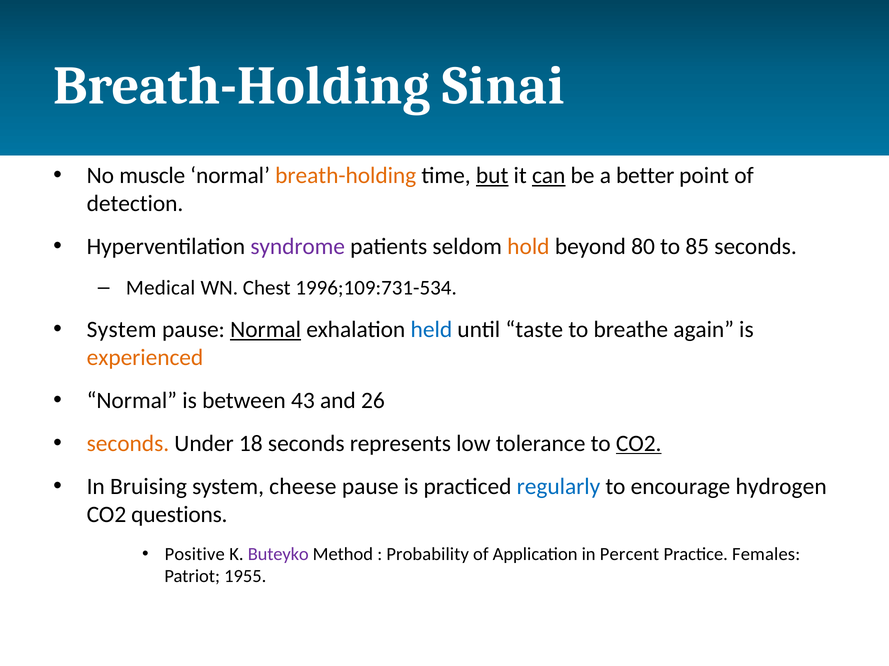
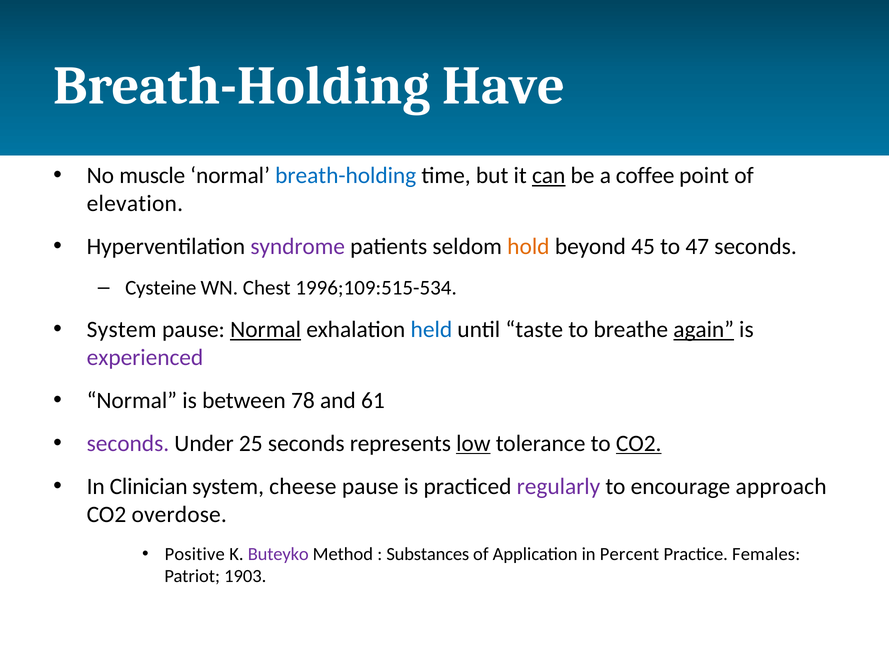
Sinai: Sinai -> Have (504, 86)
breath-holding colour: orange -> blue (346, 176)
but underline: present -> none (492, 176)
better: better -> coffee (645, 176)
detection: detection -> elevation (135, 204)
80: 80 -> 45 (643, 247)
85: 85 -> 47 (697, 247)
Medical: Medical -> Cysteine (161, 288)
1996;109:731-534: 1996;109:731-534 -> 1996;109:515-534 (376, 288)
again underline: none -> present (704, 330)
experienced colour: orange -> purple (145, 358)
43: 43 -> 78 (303, 401)
26: 26 -> 61 (373, 401)
seconds colour: orange -> purple (128, 444)
18: 18 -> 25 (251, 444)
low underline: none -> present (473, 444)
Bruising: Bruising -> Clinician (149, 487)
regularly colour: blue -> purple (558, 487)
hydrogen: hydrogen -> approach (781, 487)
questions: questions -> overdose (179, 515)
Probability: Probability -> Substances (428, 555)
1955: 1955 -> 1903 (245, 577)
